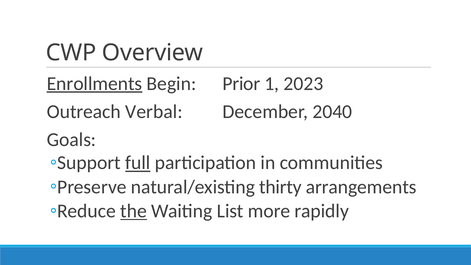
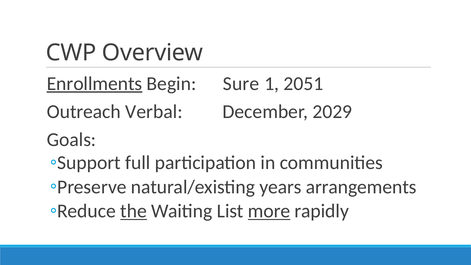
Prior: Prior -> Sure (241, 84)
2023: 2023 -> 2051 (303, 84)
2040: 2040 -> 2029 (332, 112)
full underline: present -> none (138, 163)
thirty: thirty -> years (280, 187)
more underline: none -> present (269, 211)
